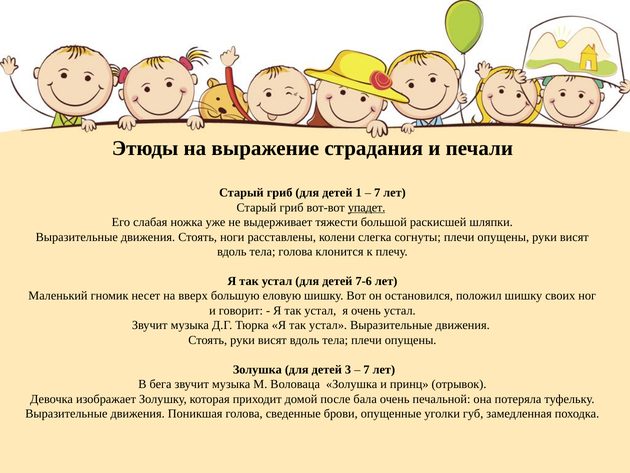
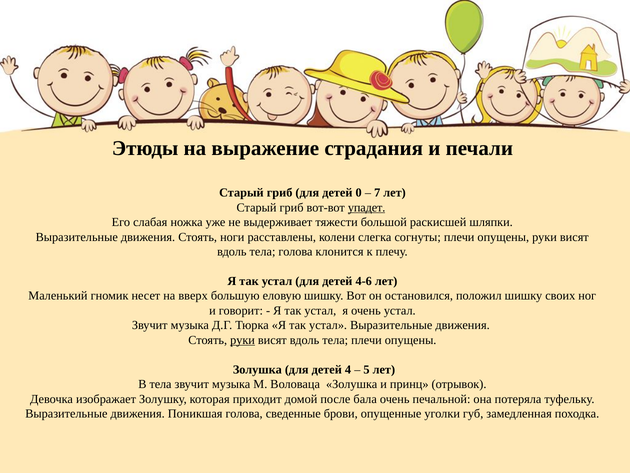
1: 1 -> 0 (359, 193)
7-6: 7-6 -> 4-6 (364, 281)
руки underline: none -> present (243, 340)
3: 3 -> 4 (348, 369)
7: 7 -> 5 (367, 369)
В бега: бега -> тела (161, 384)
